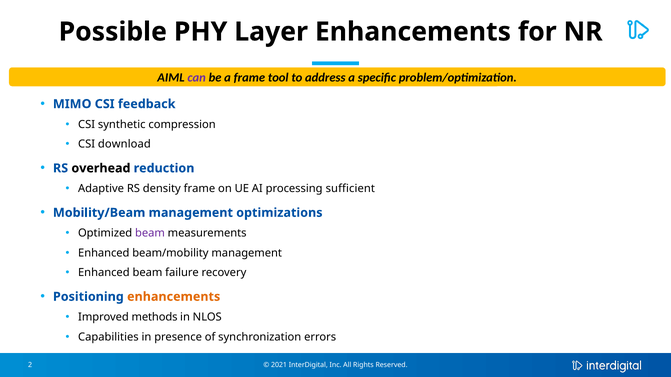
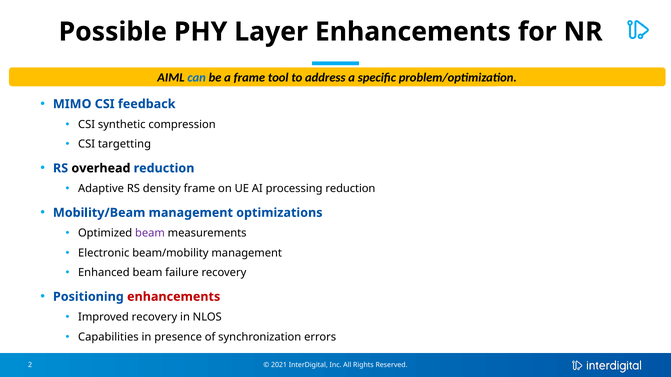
can colour: purple -> blue (197, 78)
download: download -> targetting (124, 144)
processing sufficient: sufficient -> reduction (350, 189)
Enhanced: Enhanced -> Electronic (104, 253)
enhancements colour: orange -> red (174, 297)
Improved methods: methods -> recovery (154, 317)
